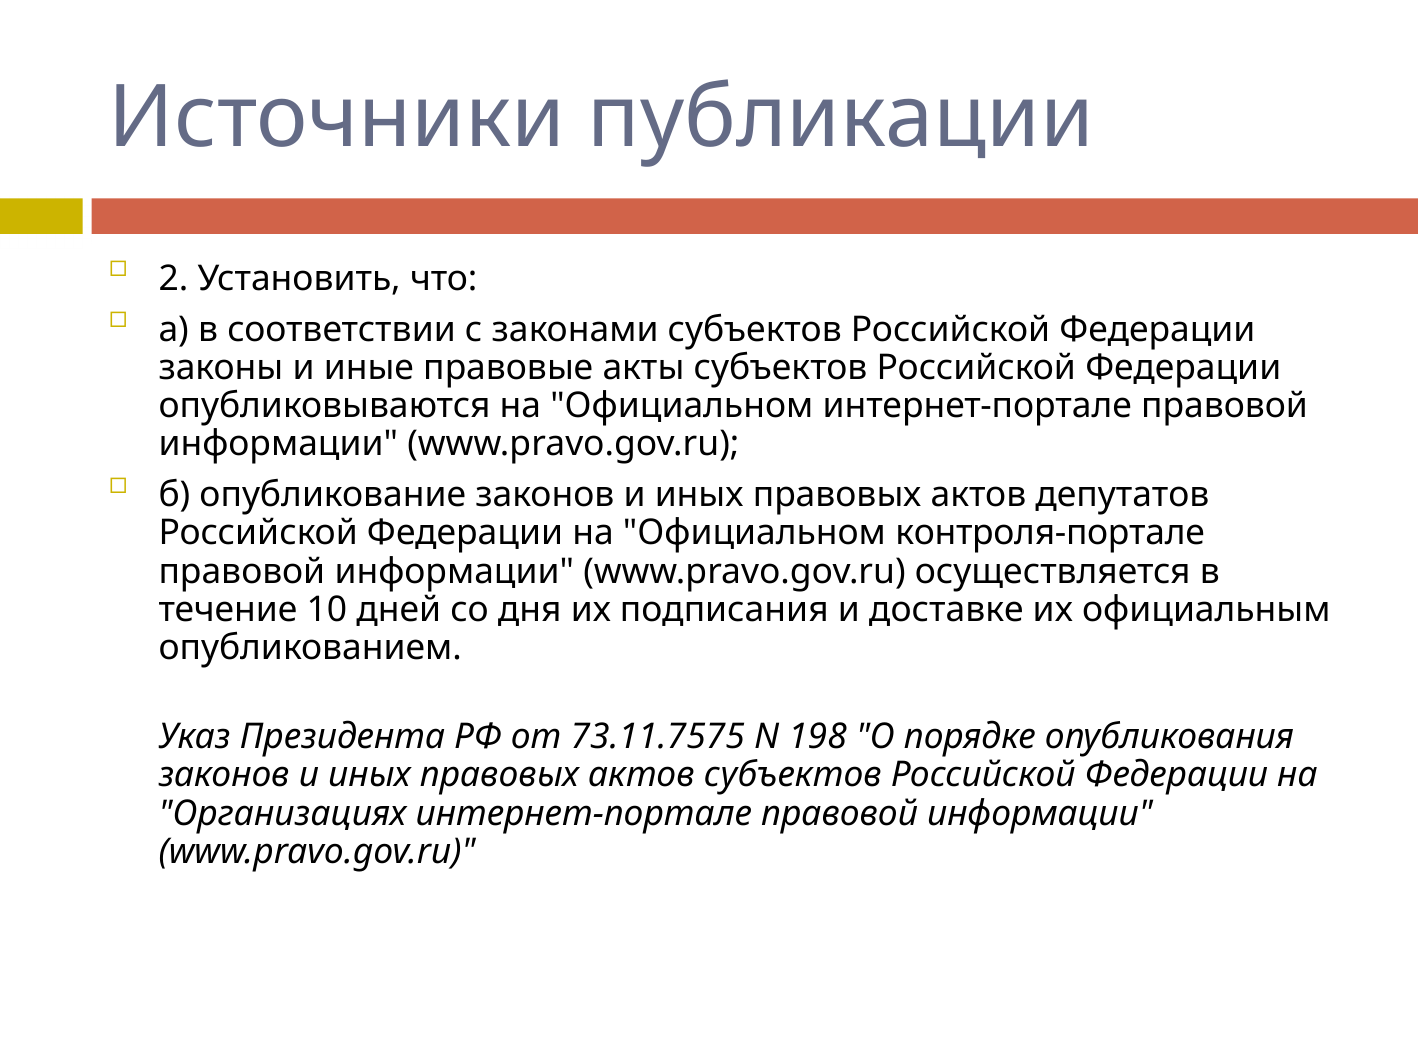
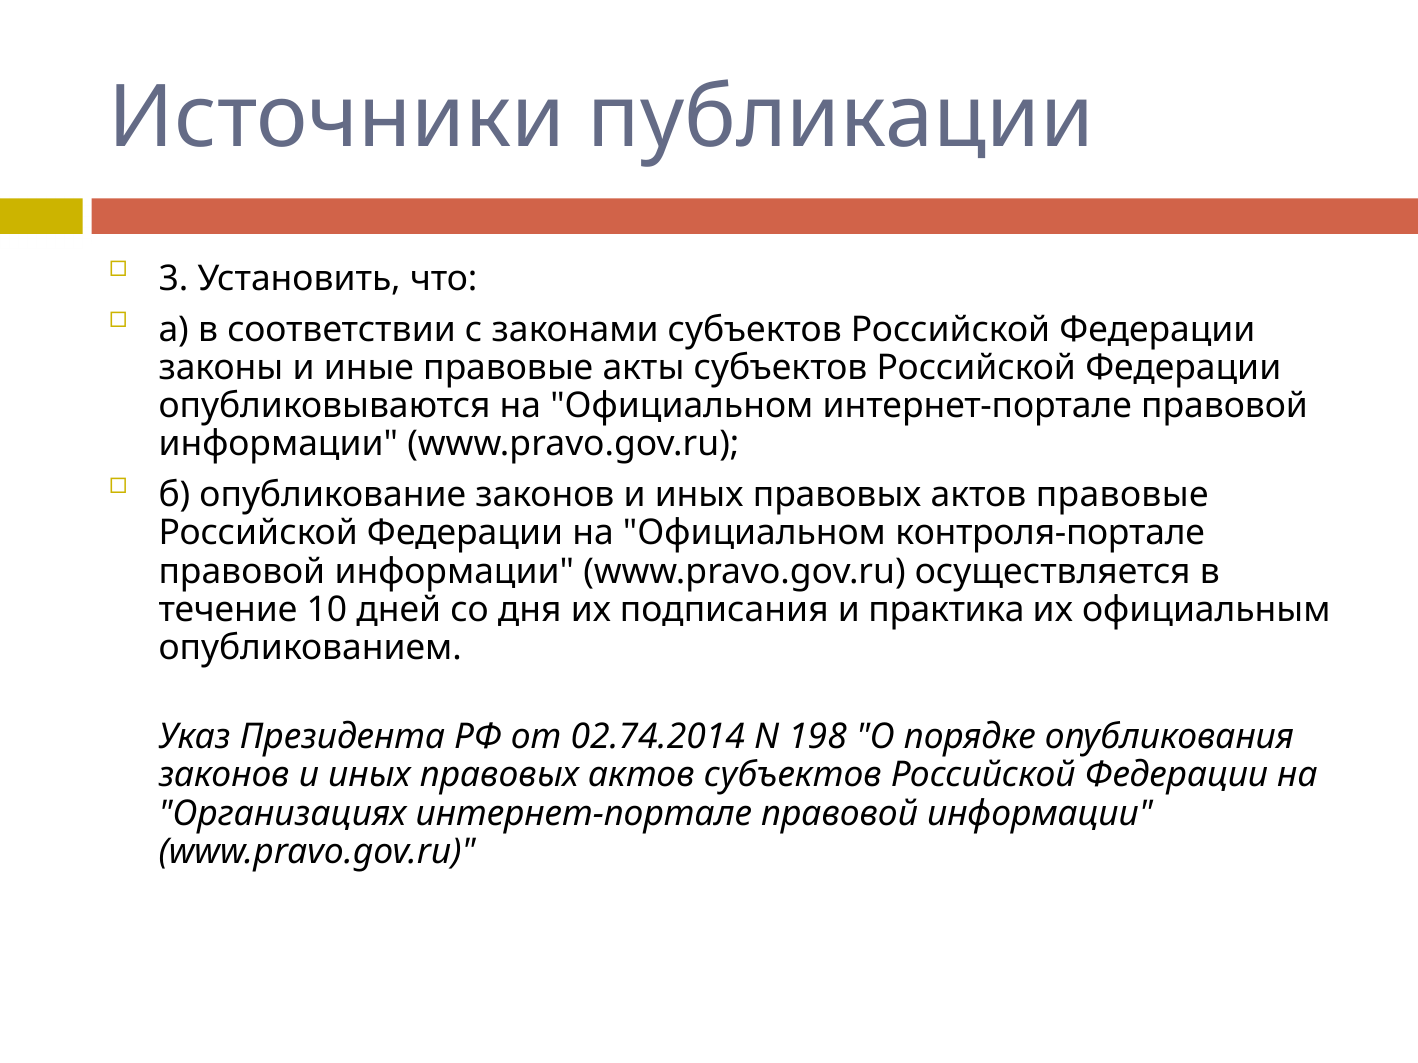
2: 2 -> 3 (173, 279)
актов депутатов: депутатов -> правовые (1122, 495)
доставке: доставке -> практика (946, 610)
73.11.7575: 73.11.7575 -> 02.74.2014 (658, 737)
